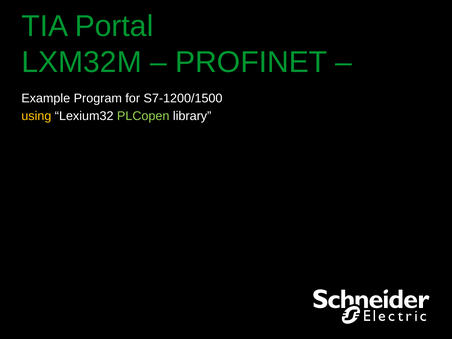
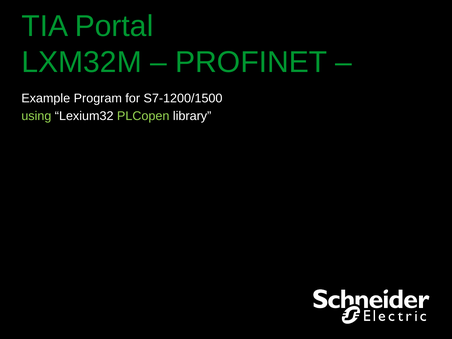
using colour: yellow -> light green (36, 116)
